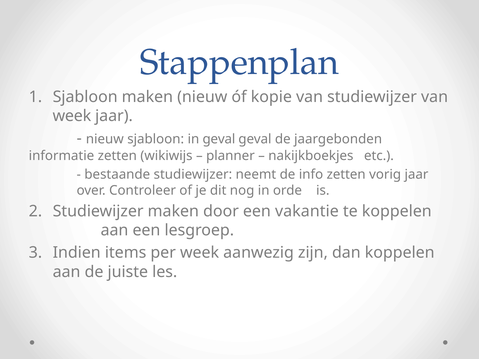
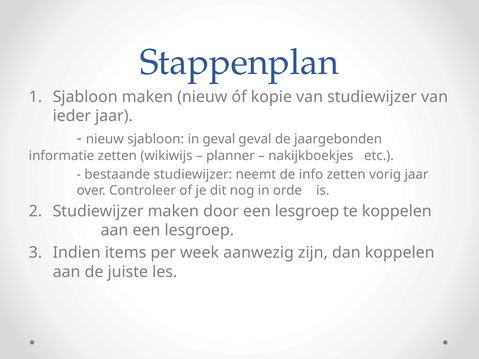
week: week -> ieder (72, 116)
door een vakantie: vakantie -> lesgroep (307, 211)
